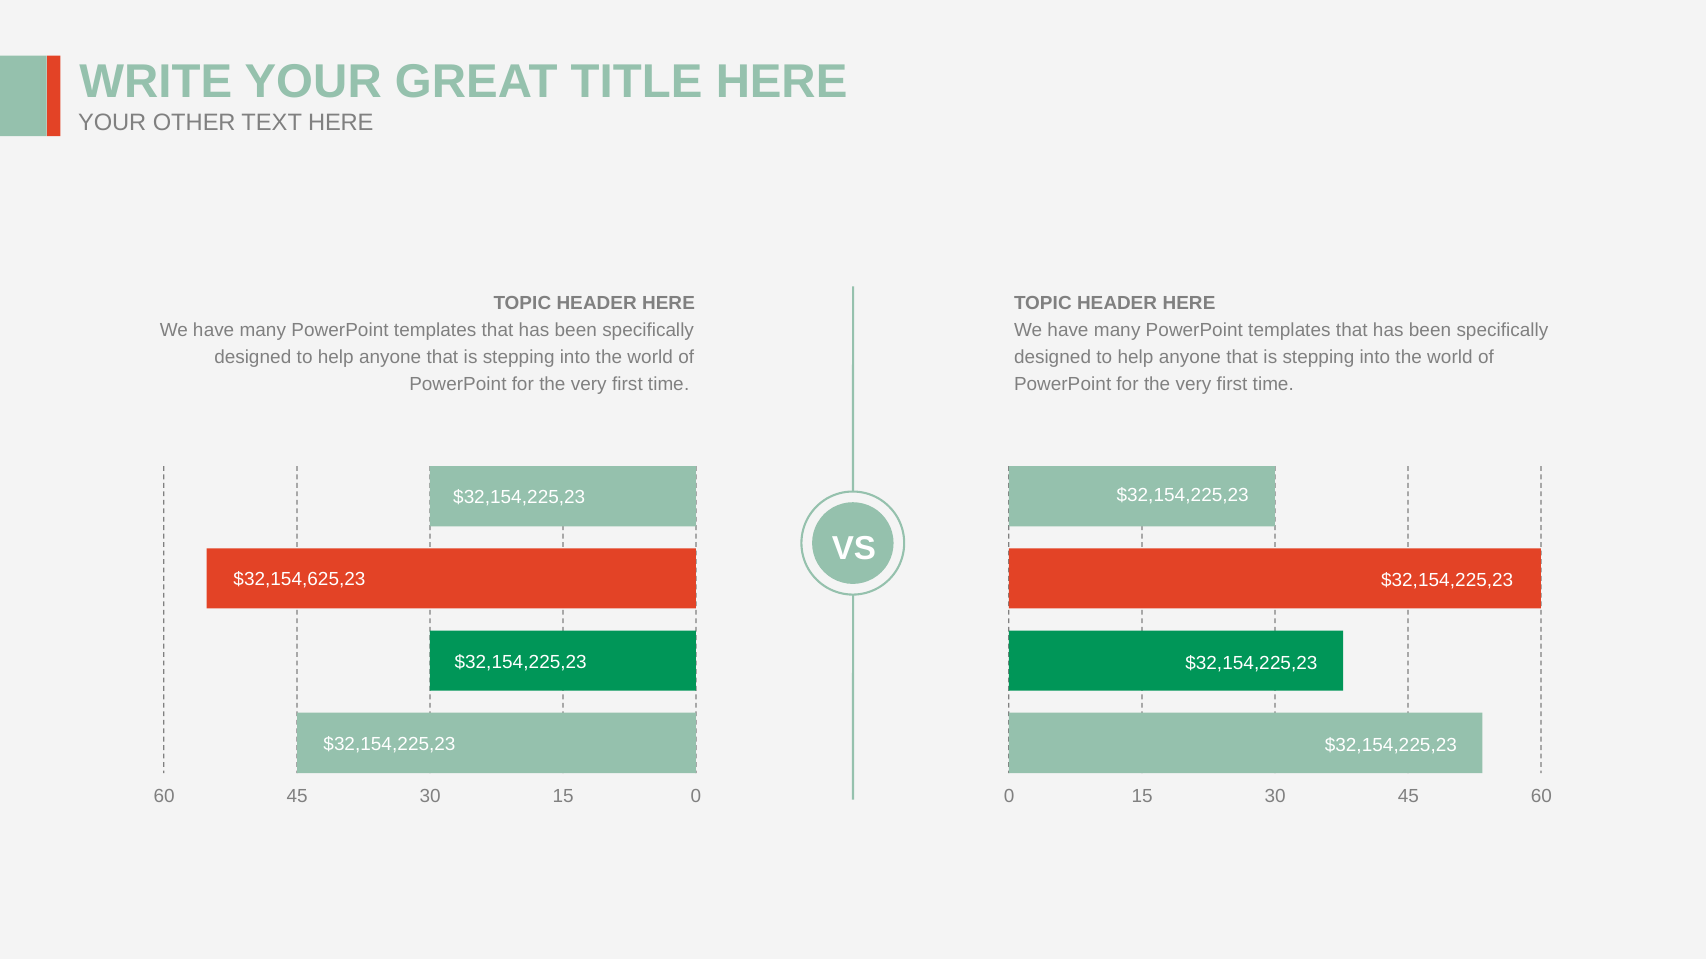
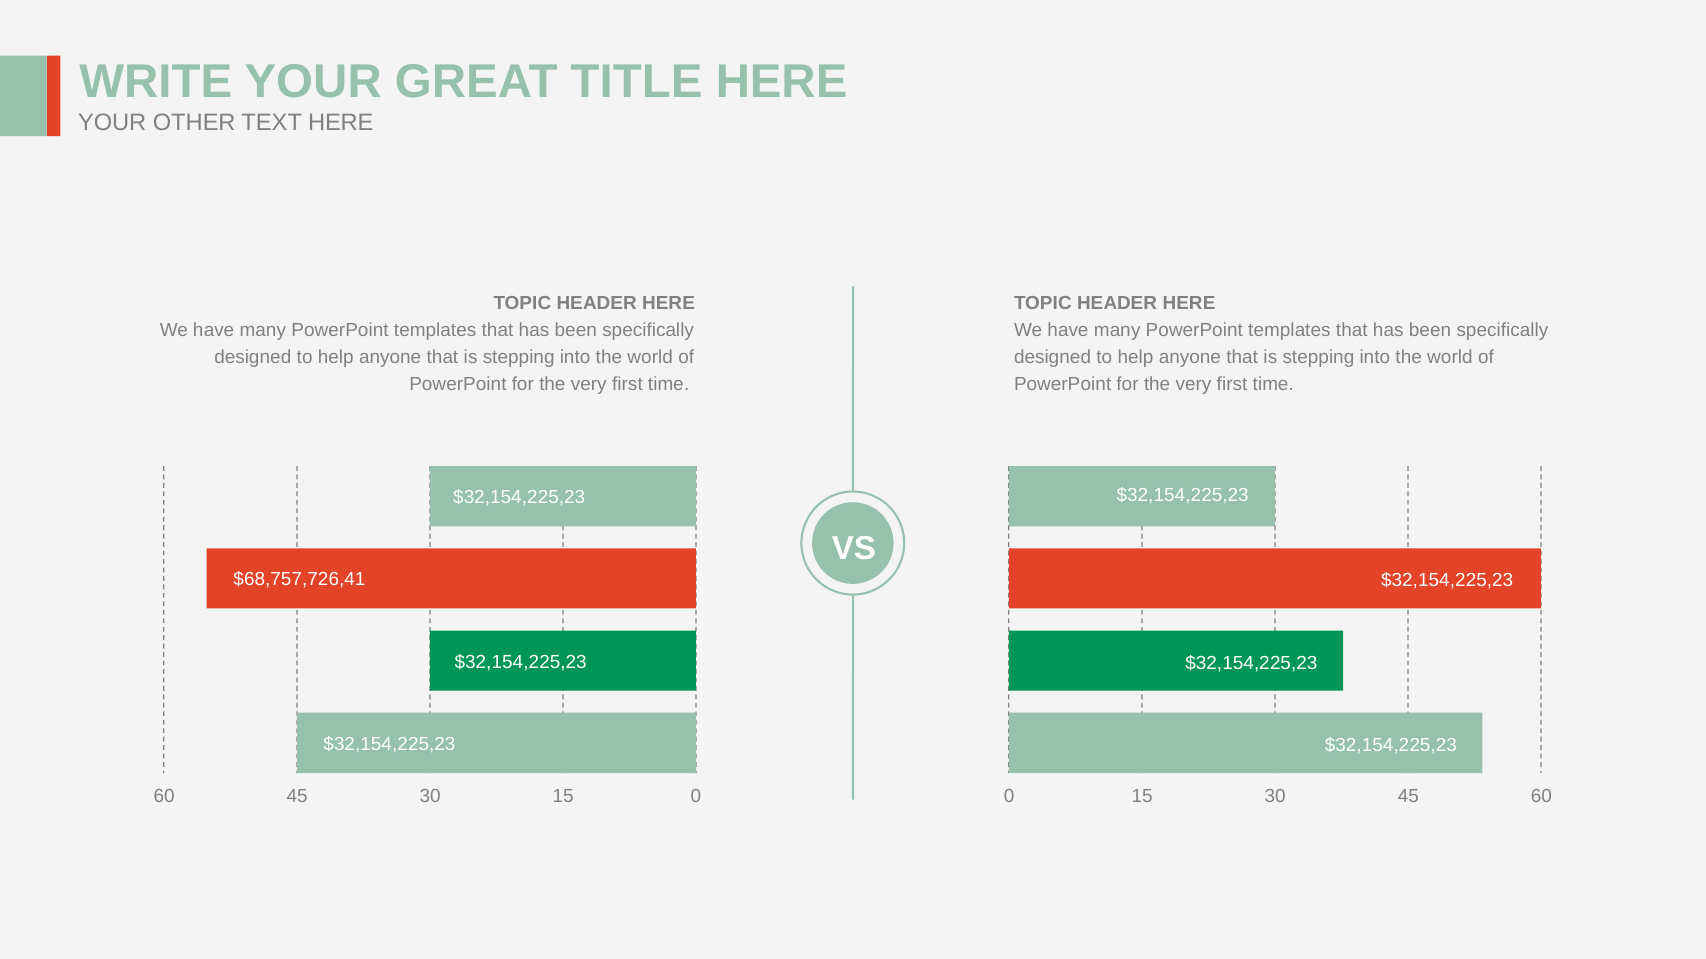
$32,154,625,23: $32,154,625,23 -> $68,757,726,41 (299, 579)
